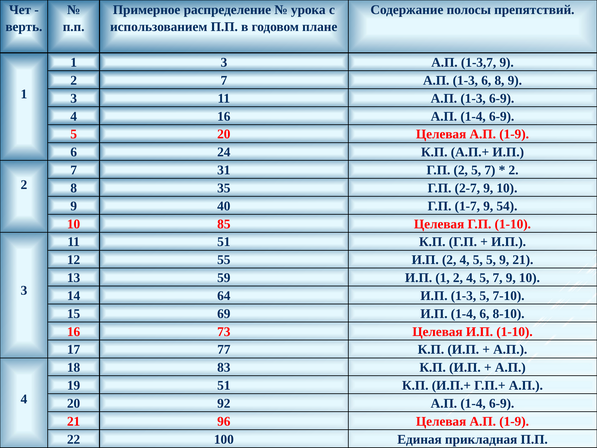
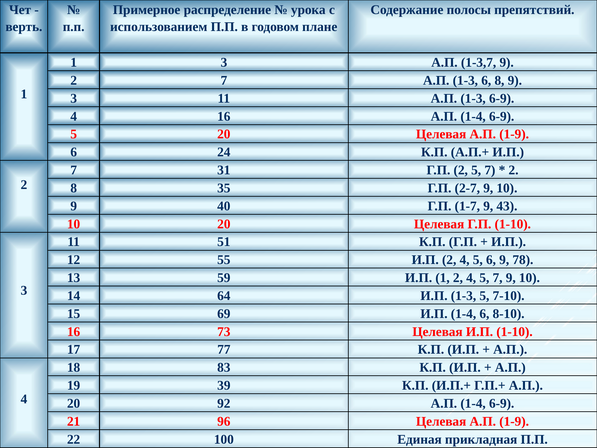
54: 54 -> 43 (507, 206)
10 85: 85 -> 20 (224, 224)
5 5: 5 -> 6 (491, 260)
9 21: 21 -> 78 (523, 260)
19 51: 51 -> 39 (224, 385)
